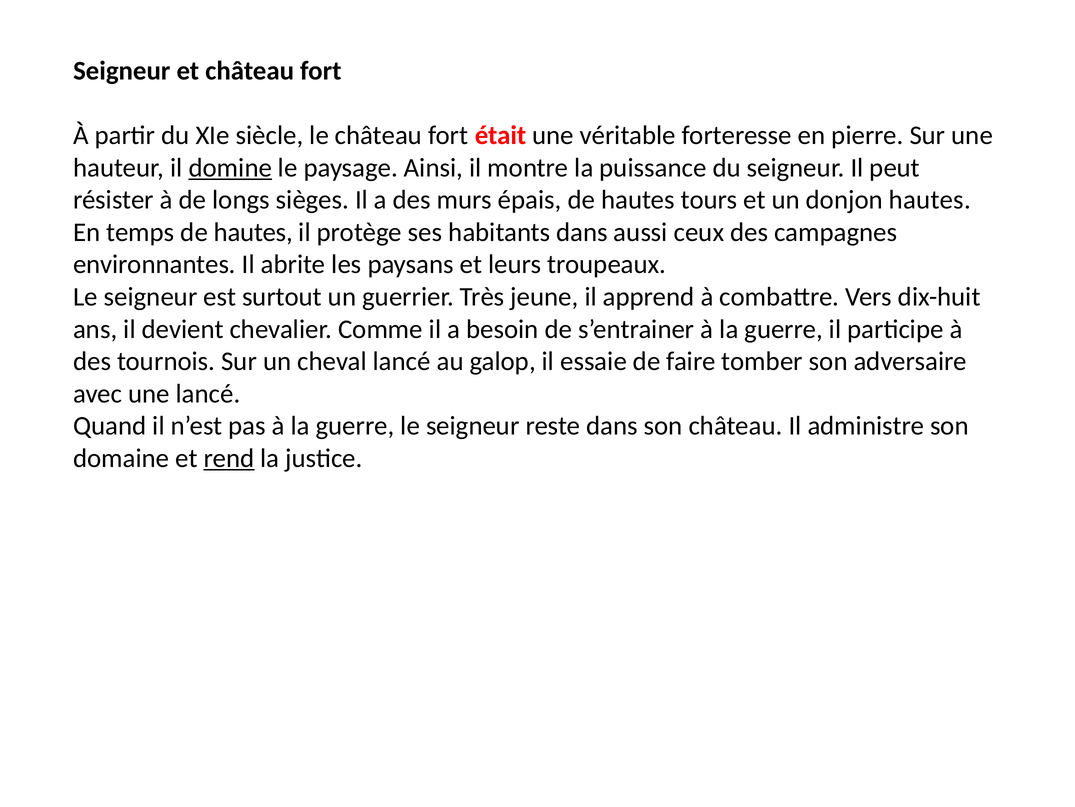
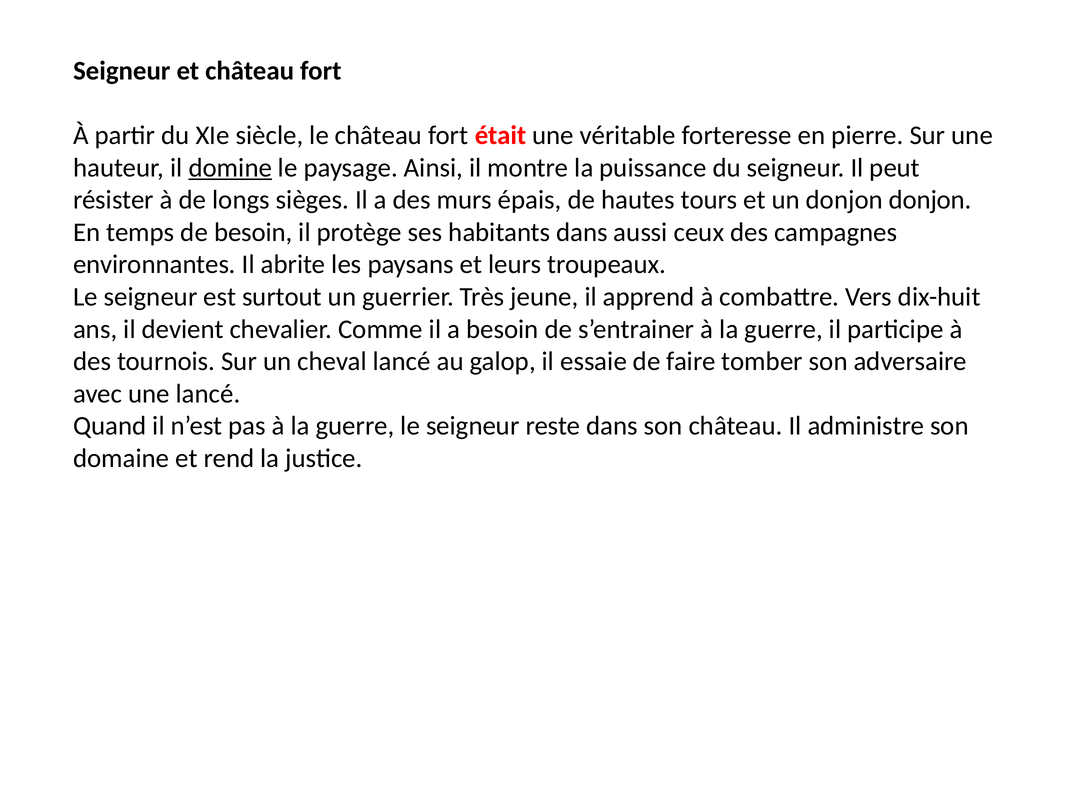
donjon hautes: hautes -> donjon (930, 200)
temps de hautes: hautes -> besoin (253, 232)
rend underline: present -> none (229, 458)
